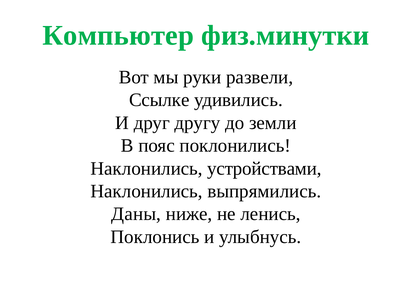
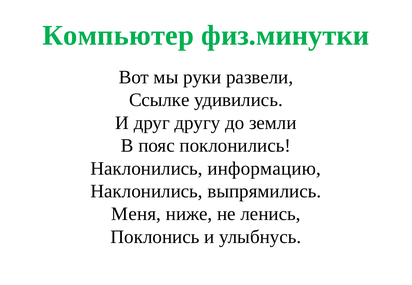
устройствами: устройствами -> информацию (264, 169)
Даны: Даны -> Меня (136, 214)
